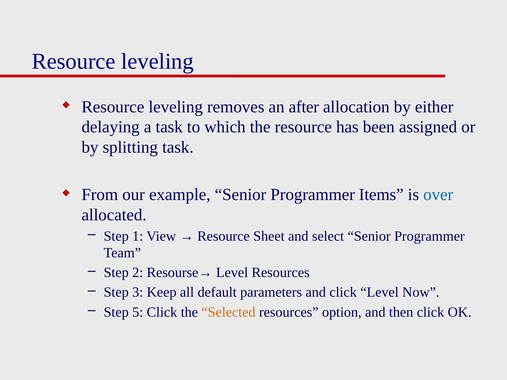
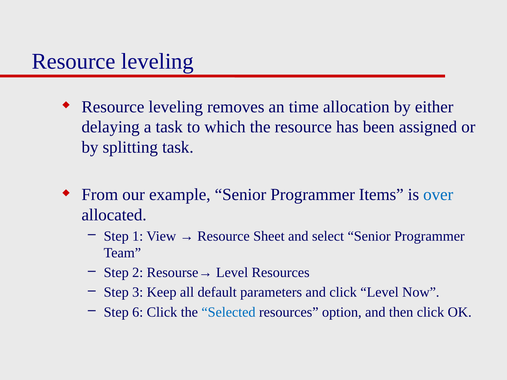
after: after -> time (304, 107)
5: 5 -> 6 (138, 312)
Selected colour: orange -> blue (228, 312)
